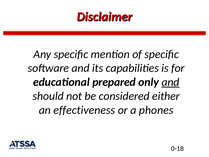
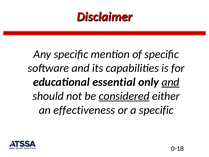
prepared: prepared -> essential (114, 82)
considered underline: none -> present (124, 96)
a phones: phones -> specific (156, 110)
